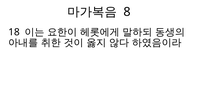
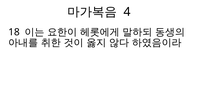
8: 8 -> 4 (127, 12)
